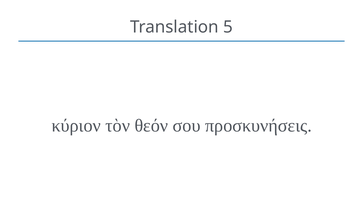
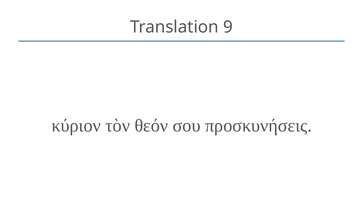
5: 5 -> 9 (228, 27)
